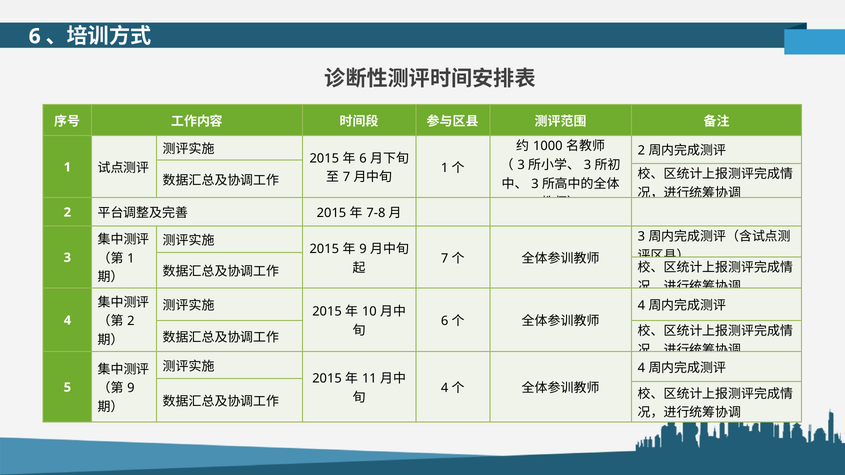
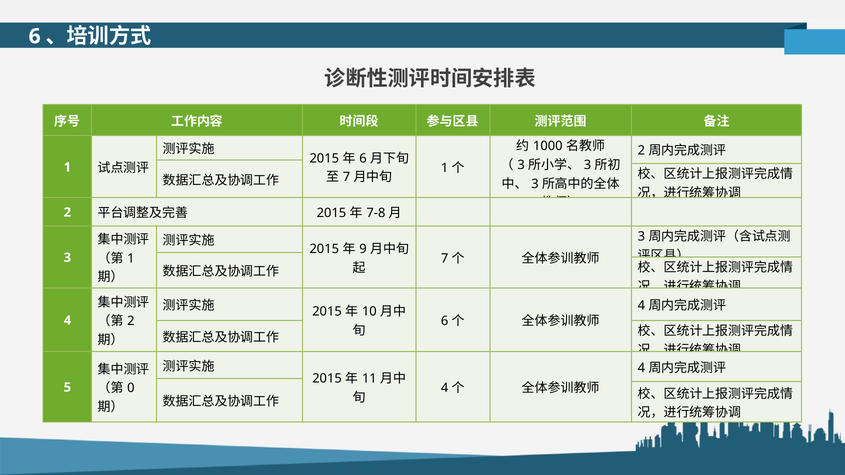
9: 9 -> 0 (131, 388)
